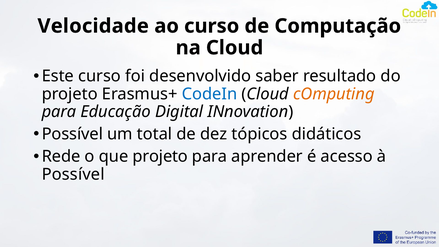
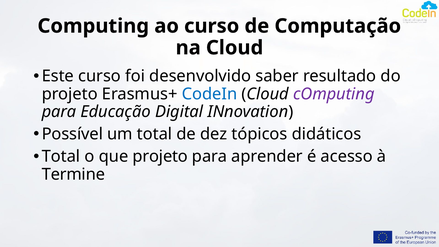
Velocidade: Velocidade -> Computing (93, 26)
cOmputing colour: orange -> purple (334, 94)
Rede: Rede -> Total (61, 156)
Possível: Possível -> Termine (73, 174)
